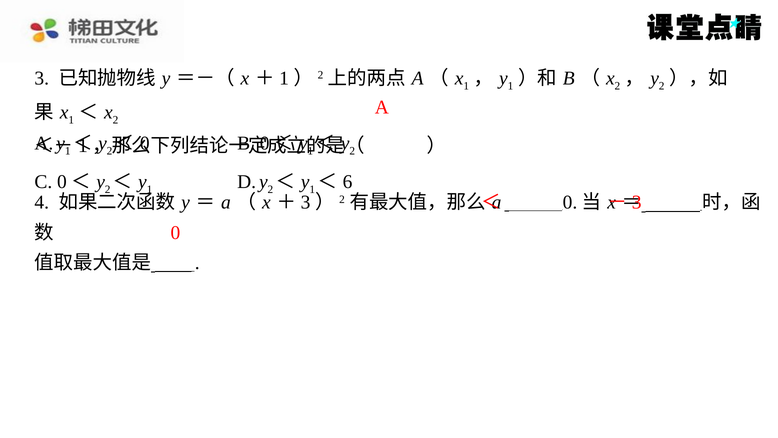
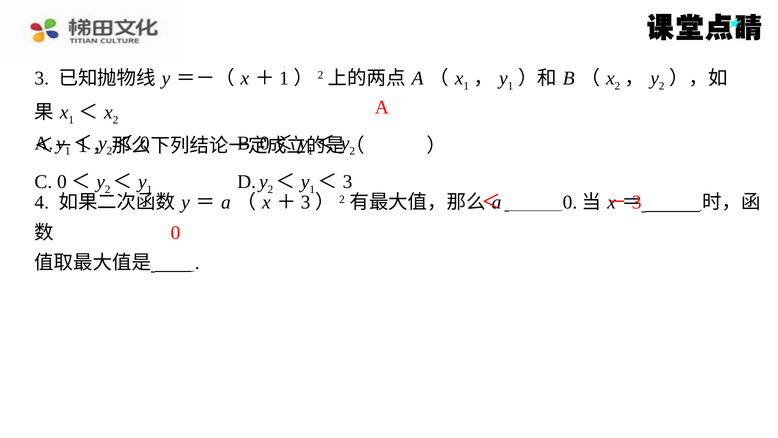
6: 6 -> 3 (348, 182)
